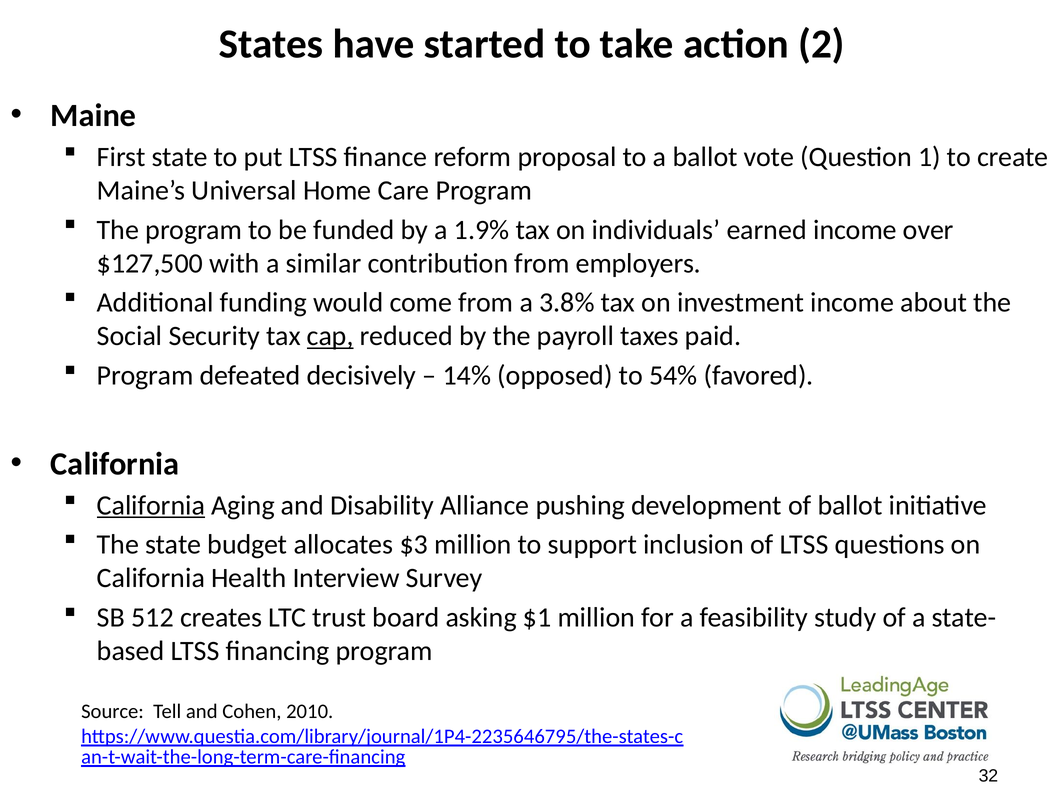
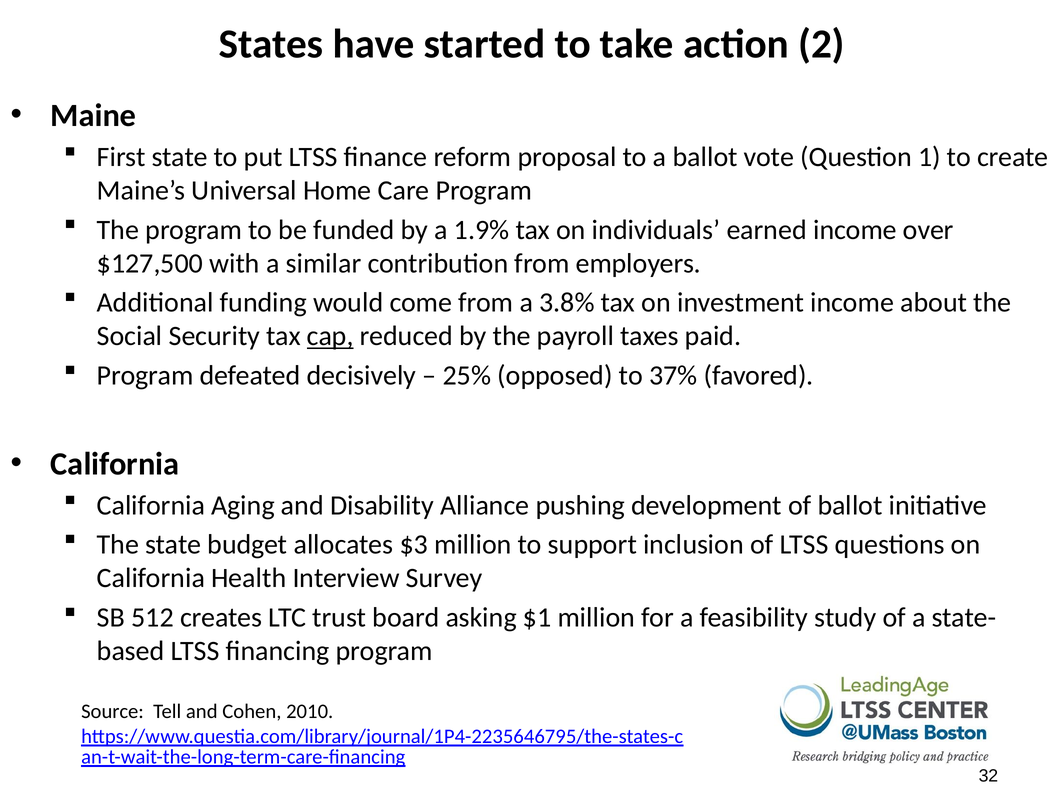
14%: 14% -> 25% (467, 376)
54%: 54% -> 37% (673, 376)
California underline: present -> none (151, 506)
